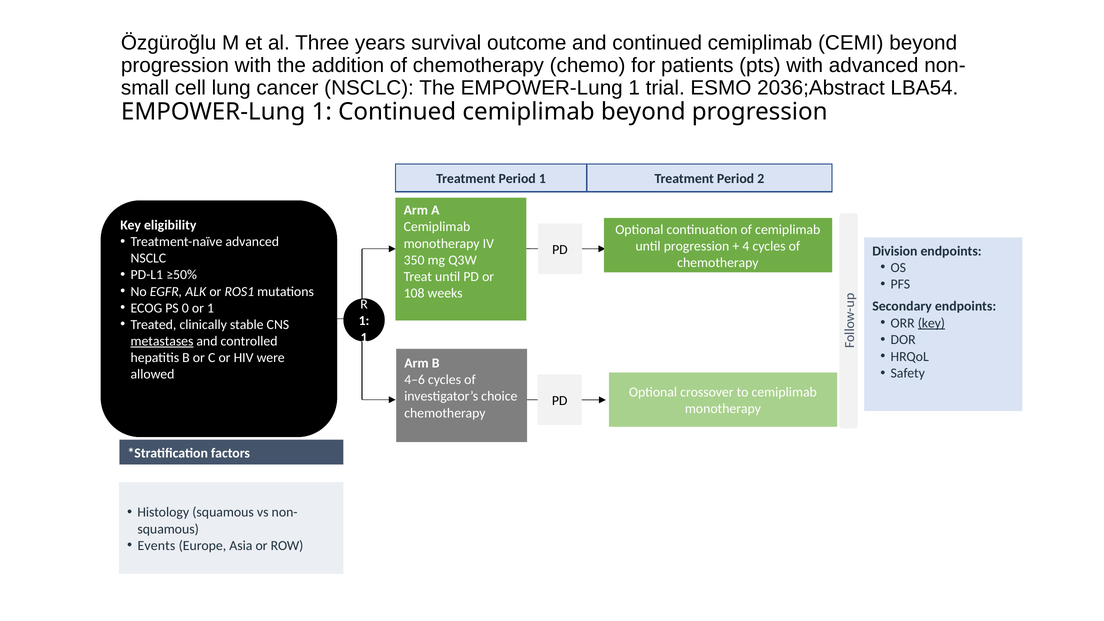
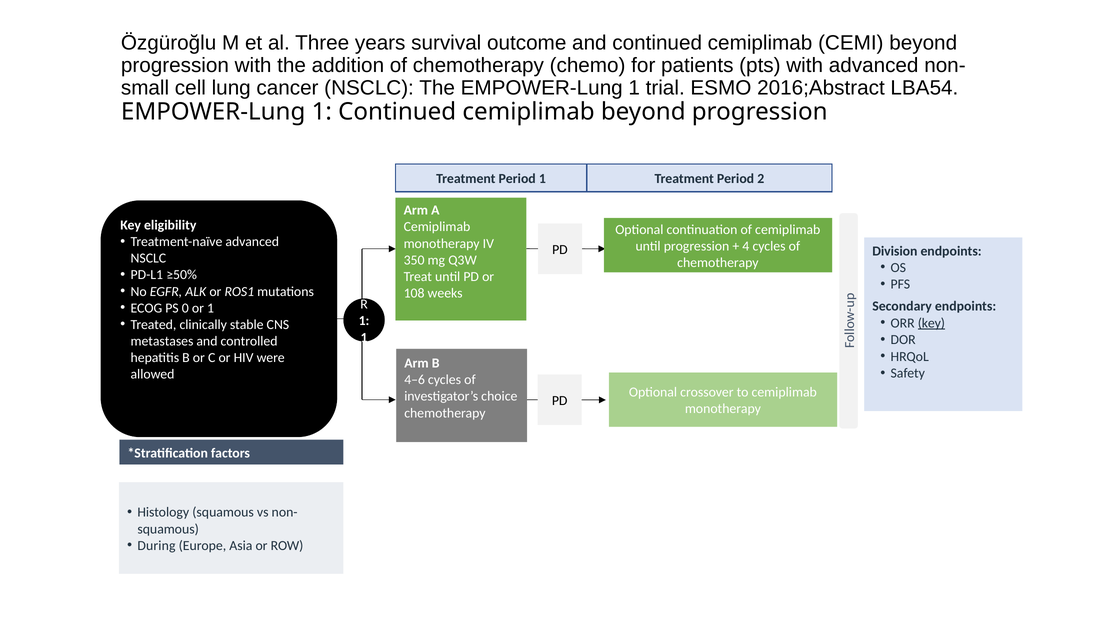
2036;Abstract: 2036;Abstract -> 2016;Abstract (821, 88)
metastases underline: present -> none (162, 341)
Events: Events -> During (156, 546)
